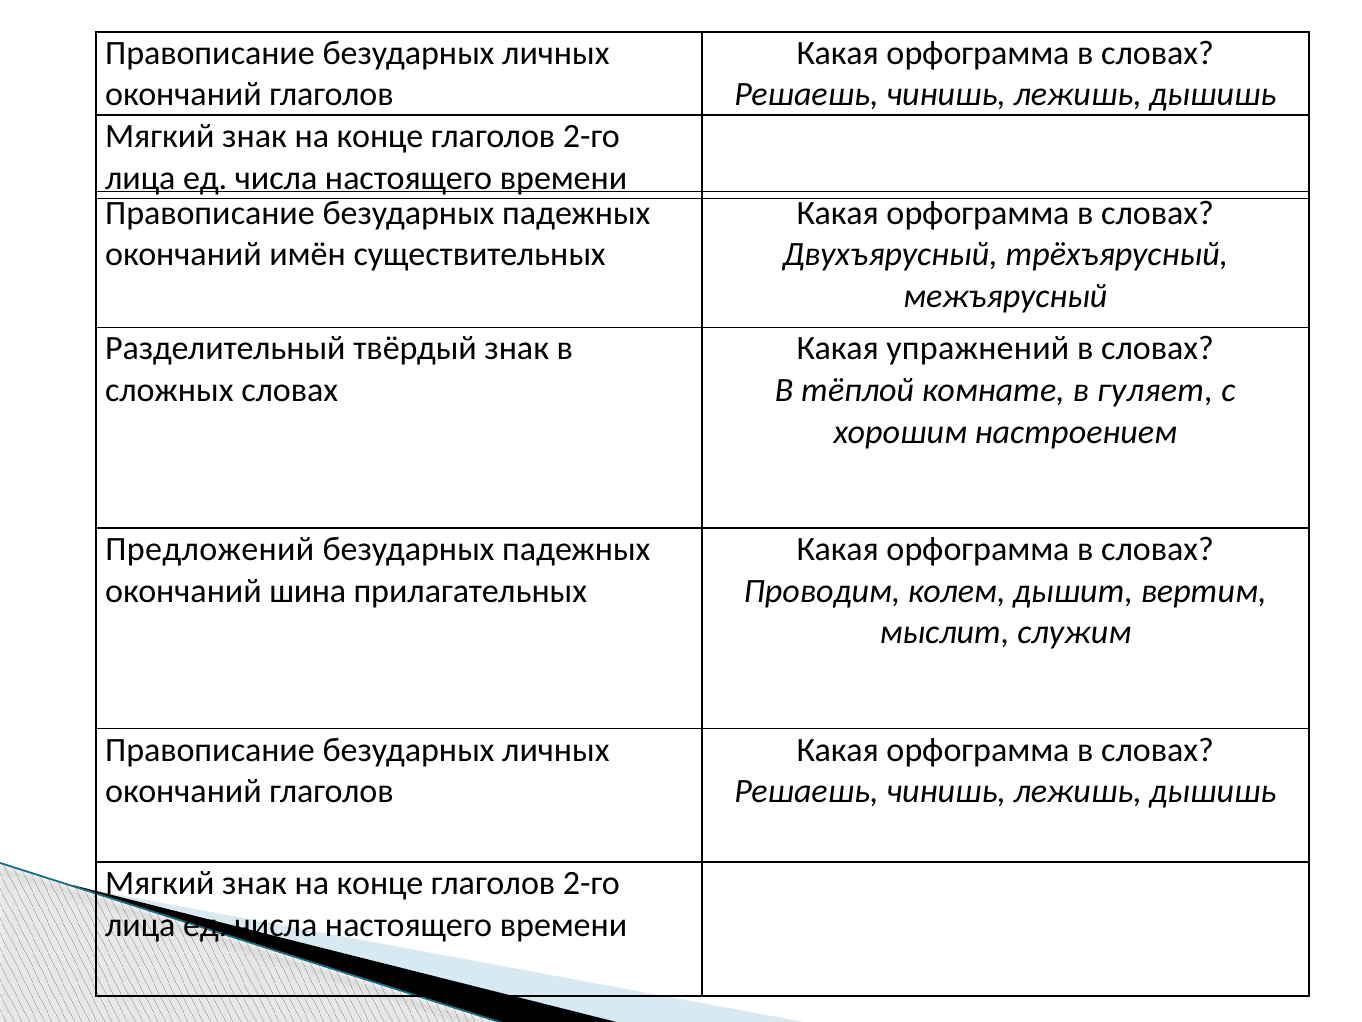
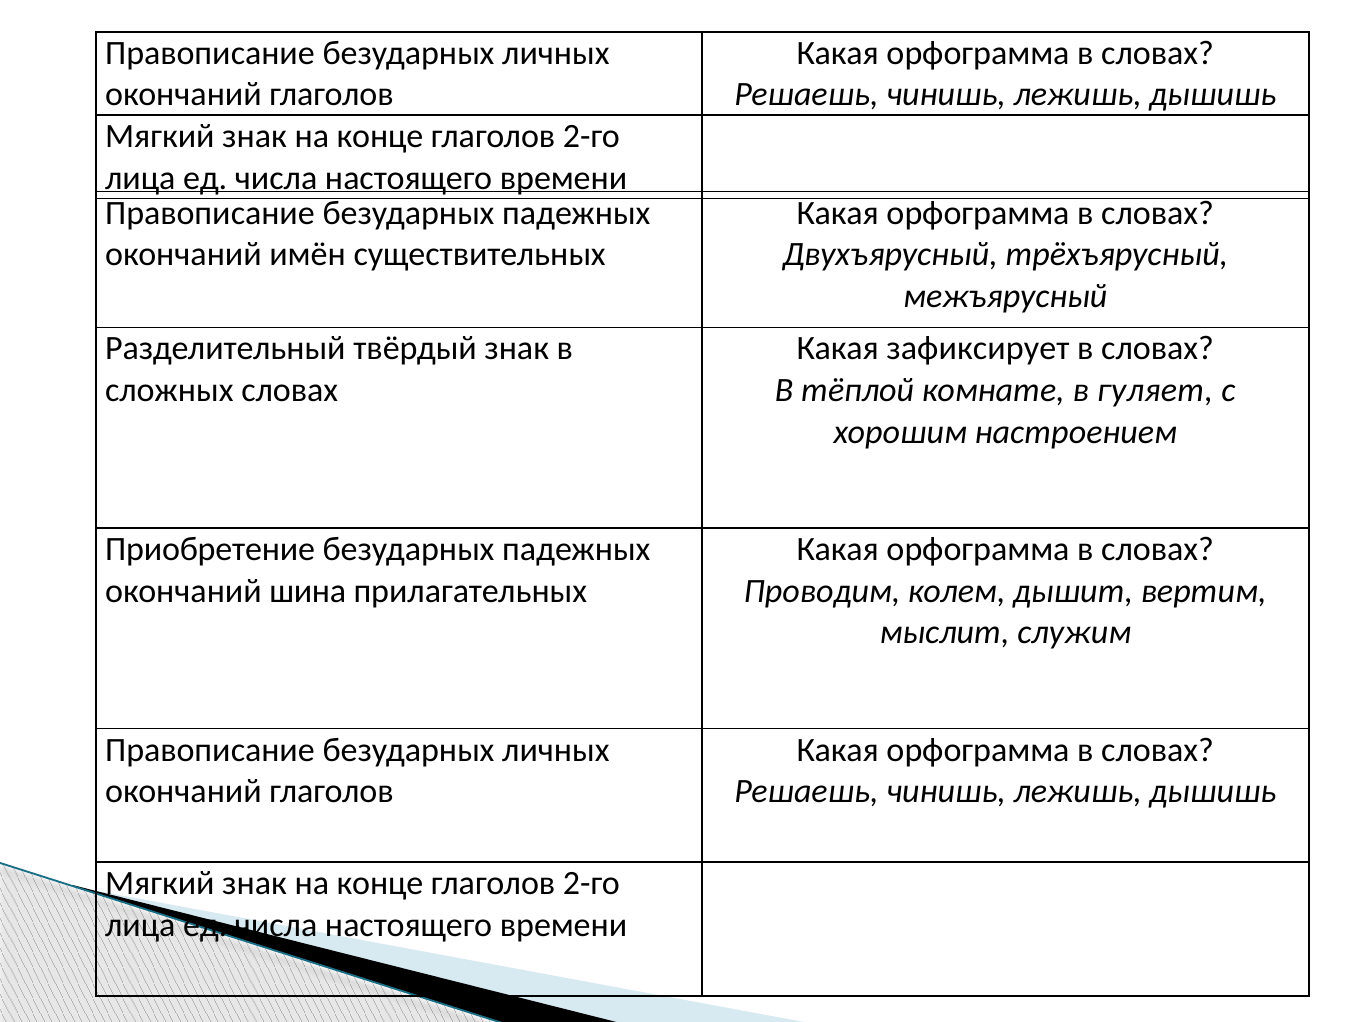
упражнений: упражнений -> зафиксирует (978, 349)
Предложений: Предложений -> Приобретение (210, 549)
